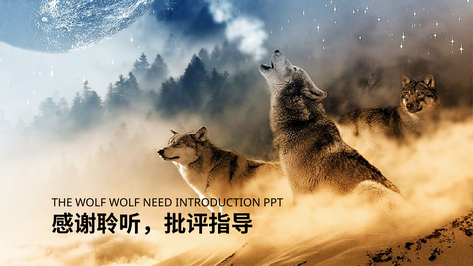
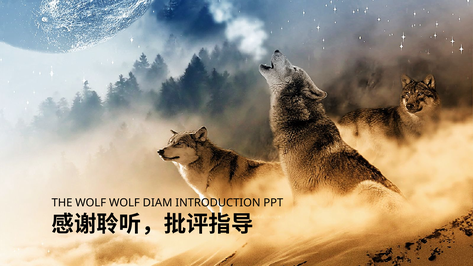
NEED: NEED -> DIAM (158, 203)
